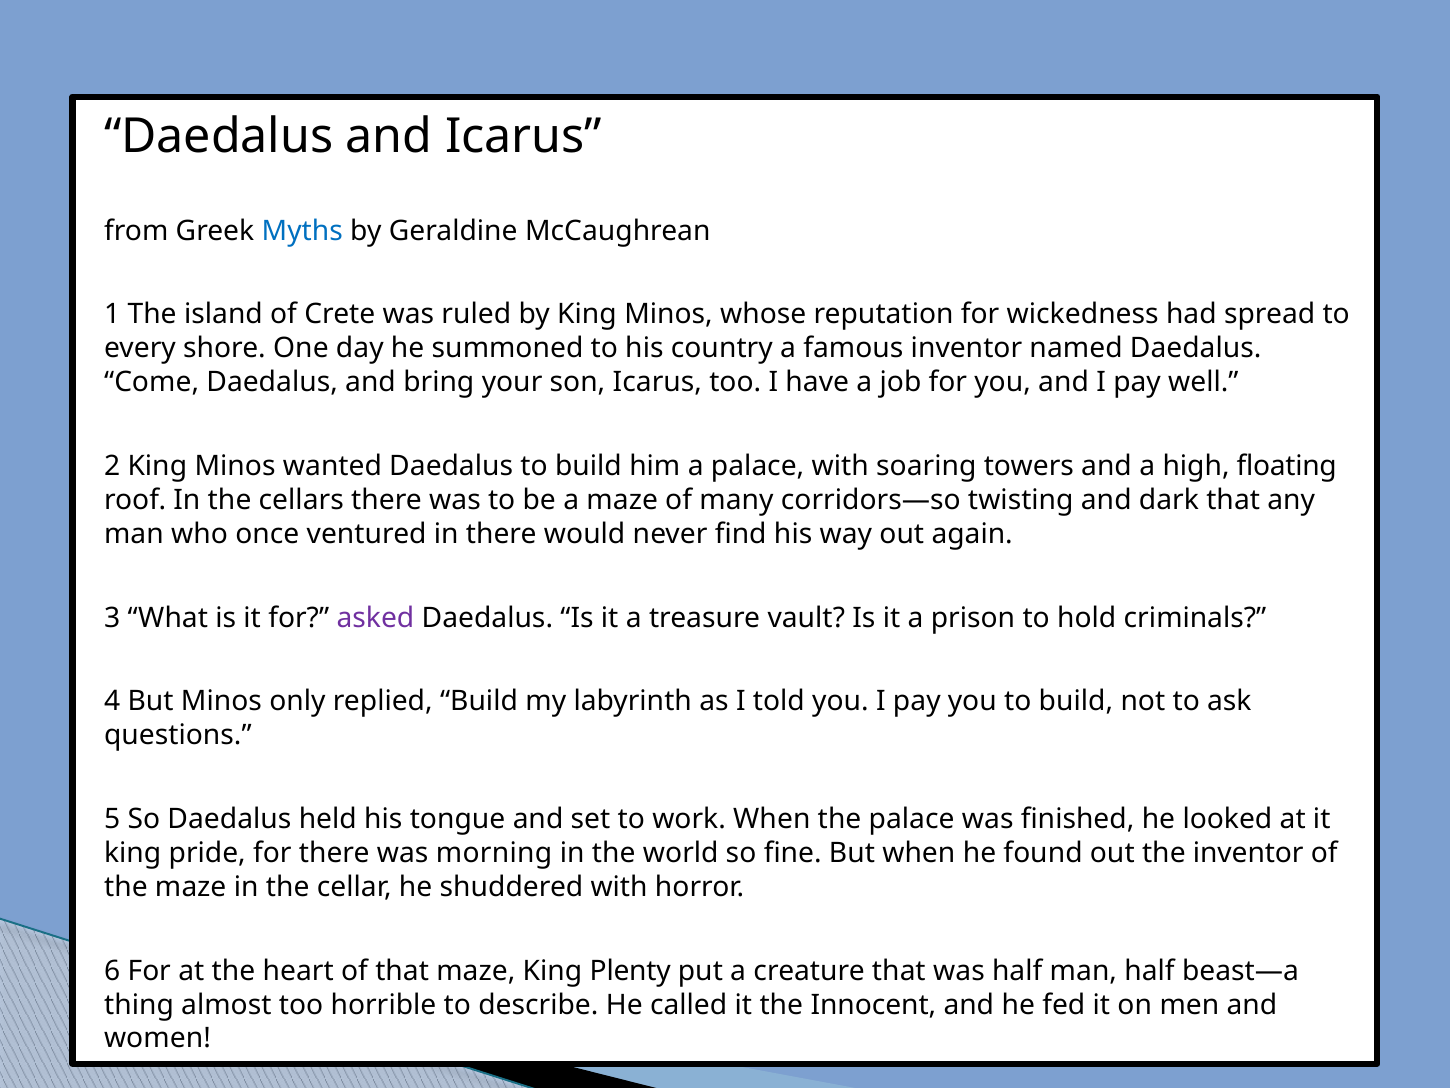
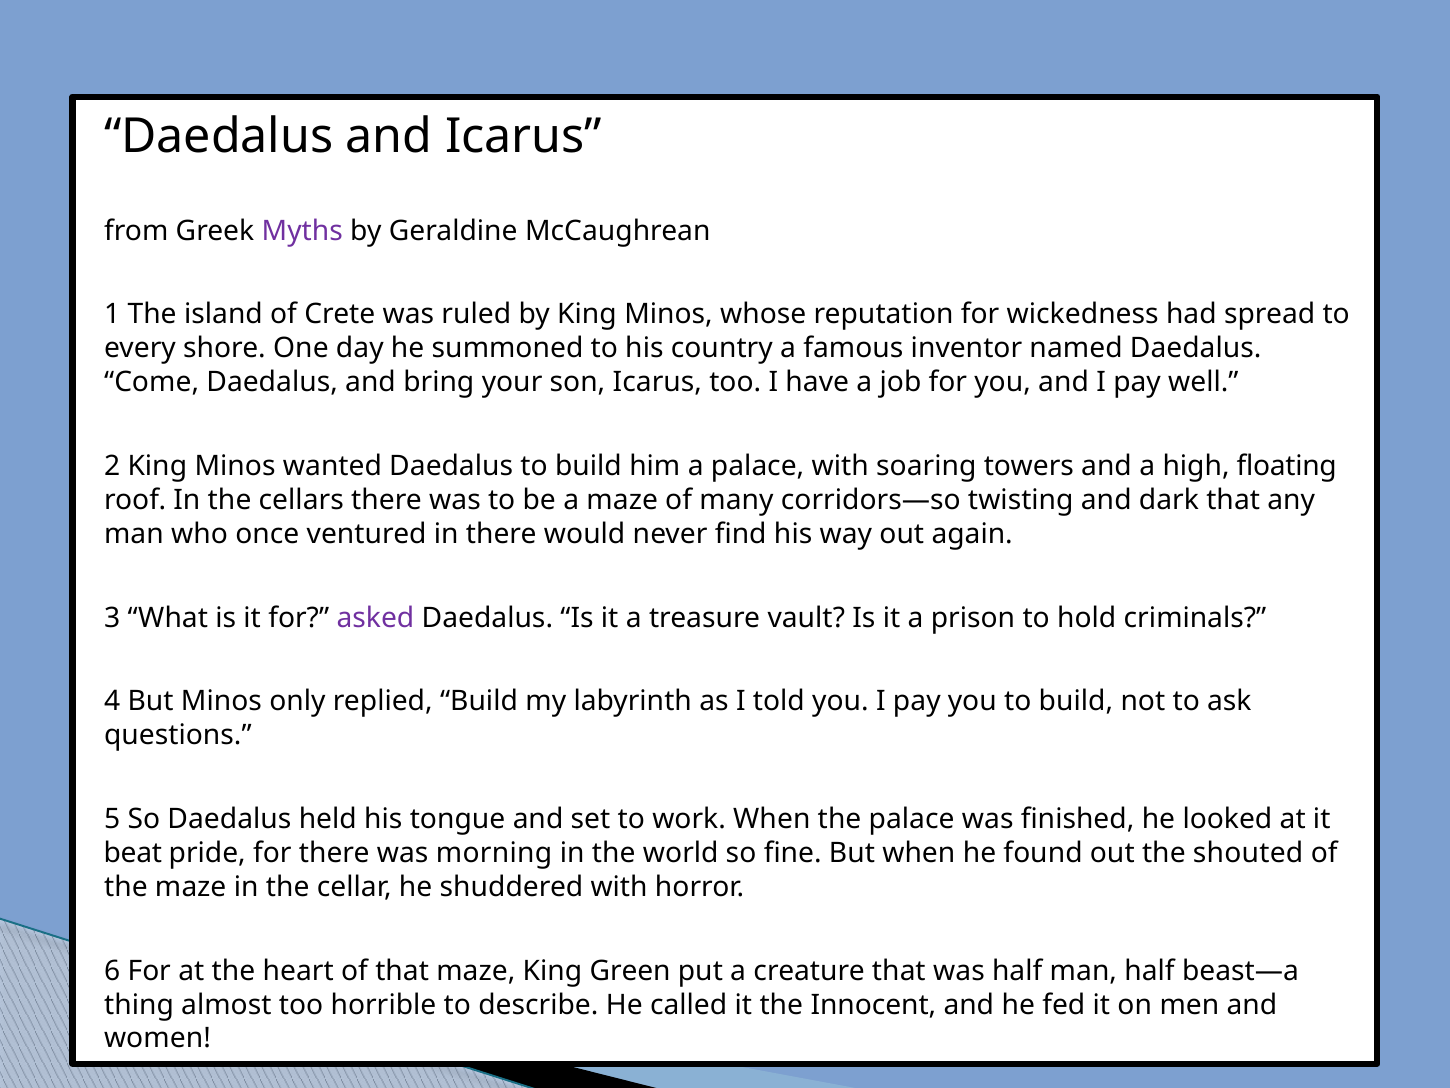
Myths colour: blue -> purple (302, 231)
king: king -> beat (133, 853)
the inventor: inventor -> shouted (1248, 853)
Plenty: Plenty -> Green (630, 970)
